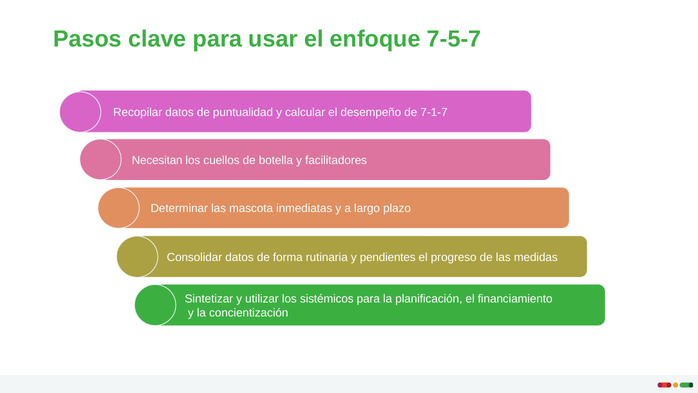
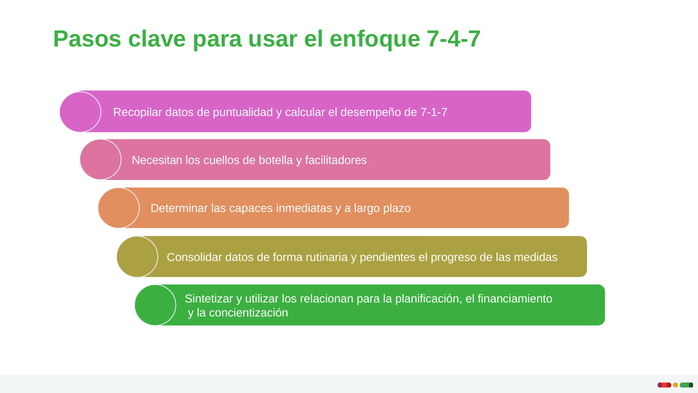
7-5-7: 7-5-7 -> 7-4-7 (454, 39)
mascota: mascota -> capaces (251, 208)
sistémicos: sistémicos -> relacionan (327, 298)
